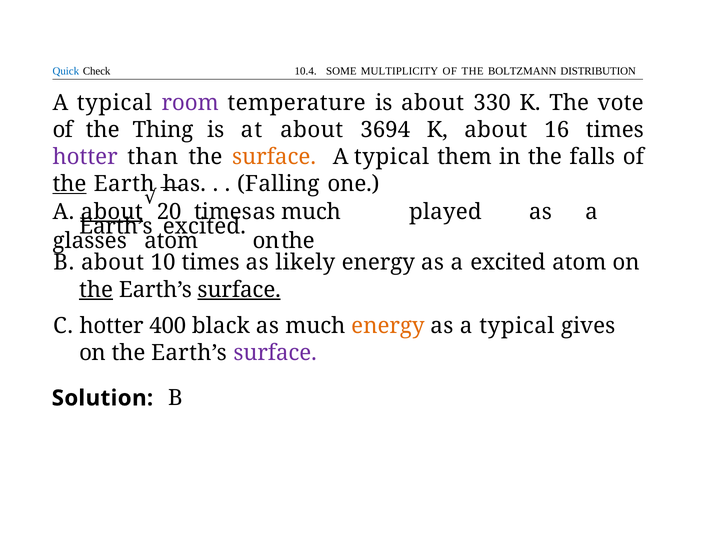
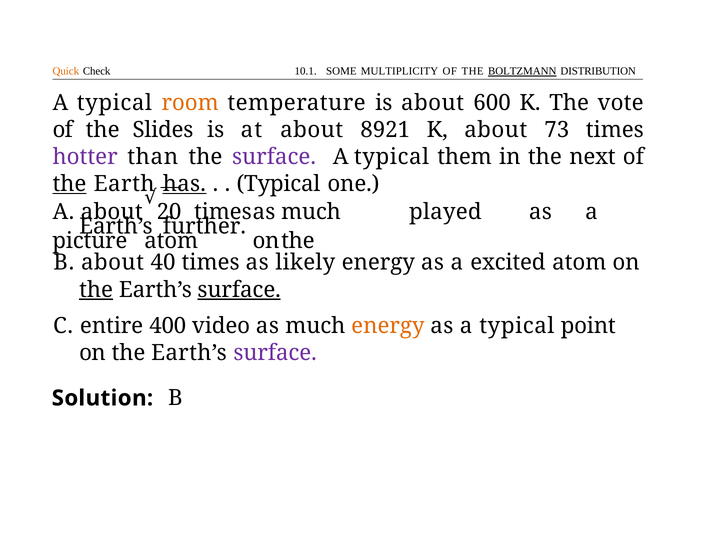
Quick colour: blue -> orange (66, 71)
10.4: 10.4 -> 10.1 (306, 71)
BOLTZMANN underline: none -> present (522, 71)
room colour: purple -> orange (190, 103)
330: 330 -> 600 (492, 103)
Thing: Thing -> Slides (163, 130)
3694: 3694 -> 8921 (385, 130)
16: 16 -> 73 (557, 130)
surface colour: orange -> purple (274, 157)
falls: falls -> next (592, 157)
has underline: none -> present (184, 184)
Falling: Falling -> Typical (278, 184)
about underline: present -> none (112, 212)
Earth’s excited: excited -> further (204, 226)
glasses: glasses -> picture (90, 241)
10: 10 -> 40 (163, 263)
C hotter: hotter -> entire (112, 326)
black: black -> video (221, 326)
gives: gives -> point (588, 326)
